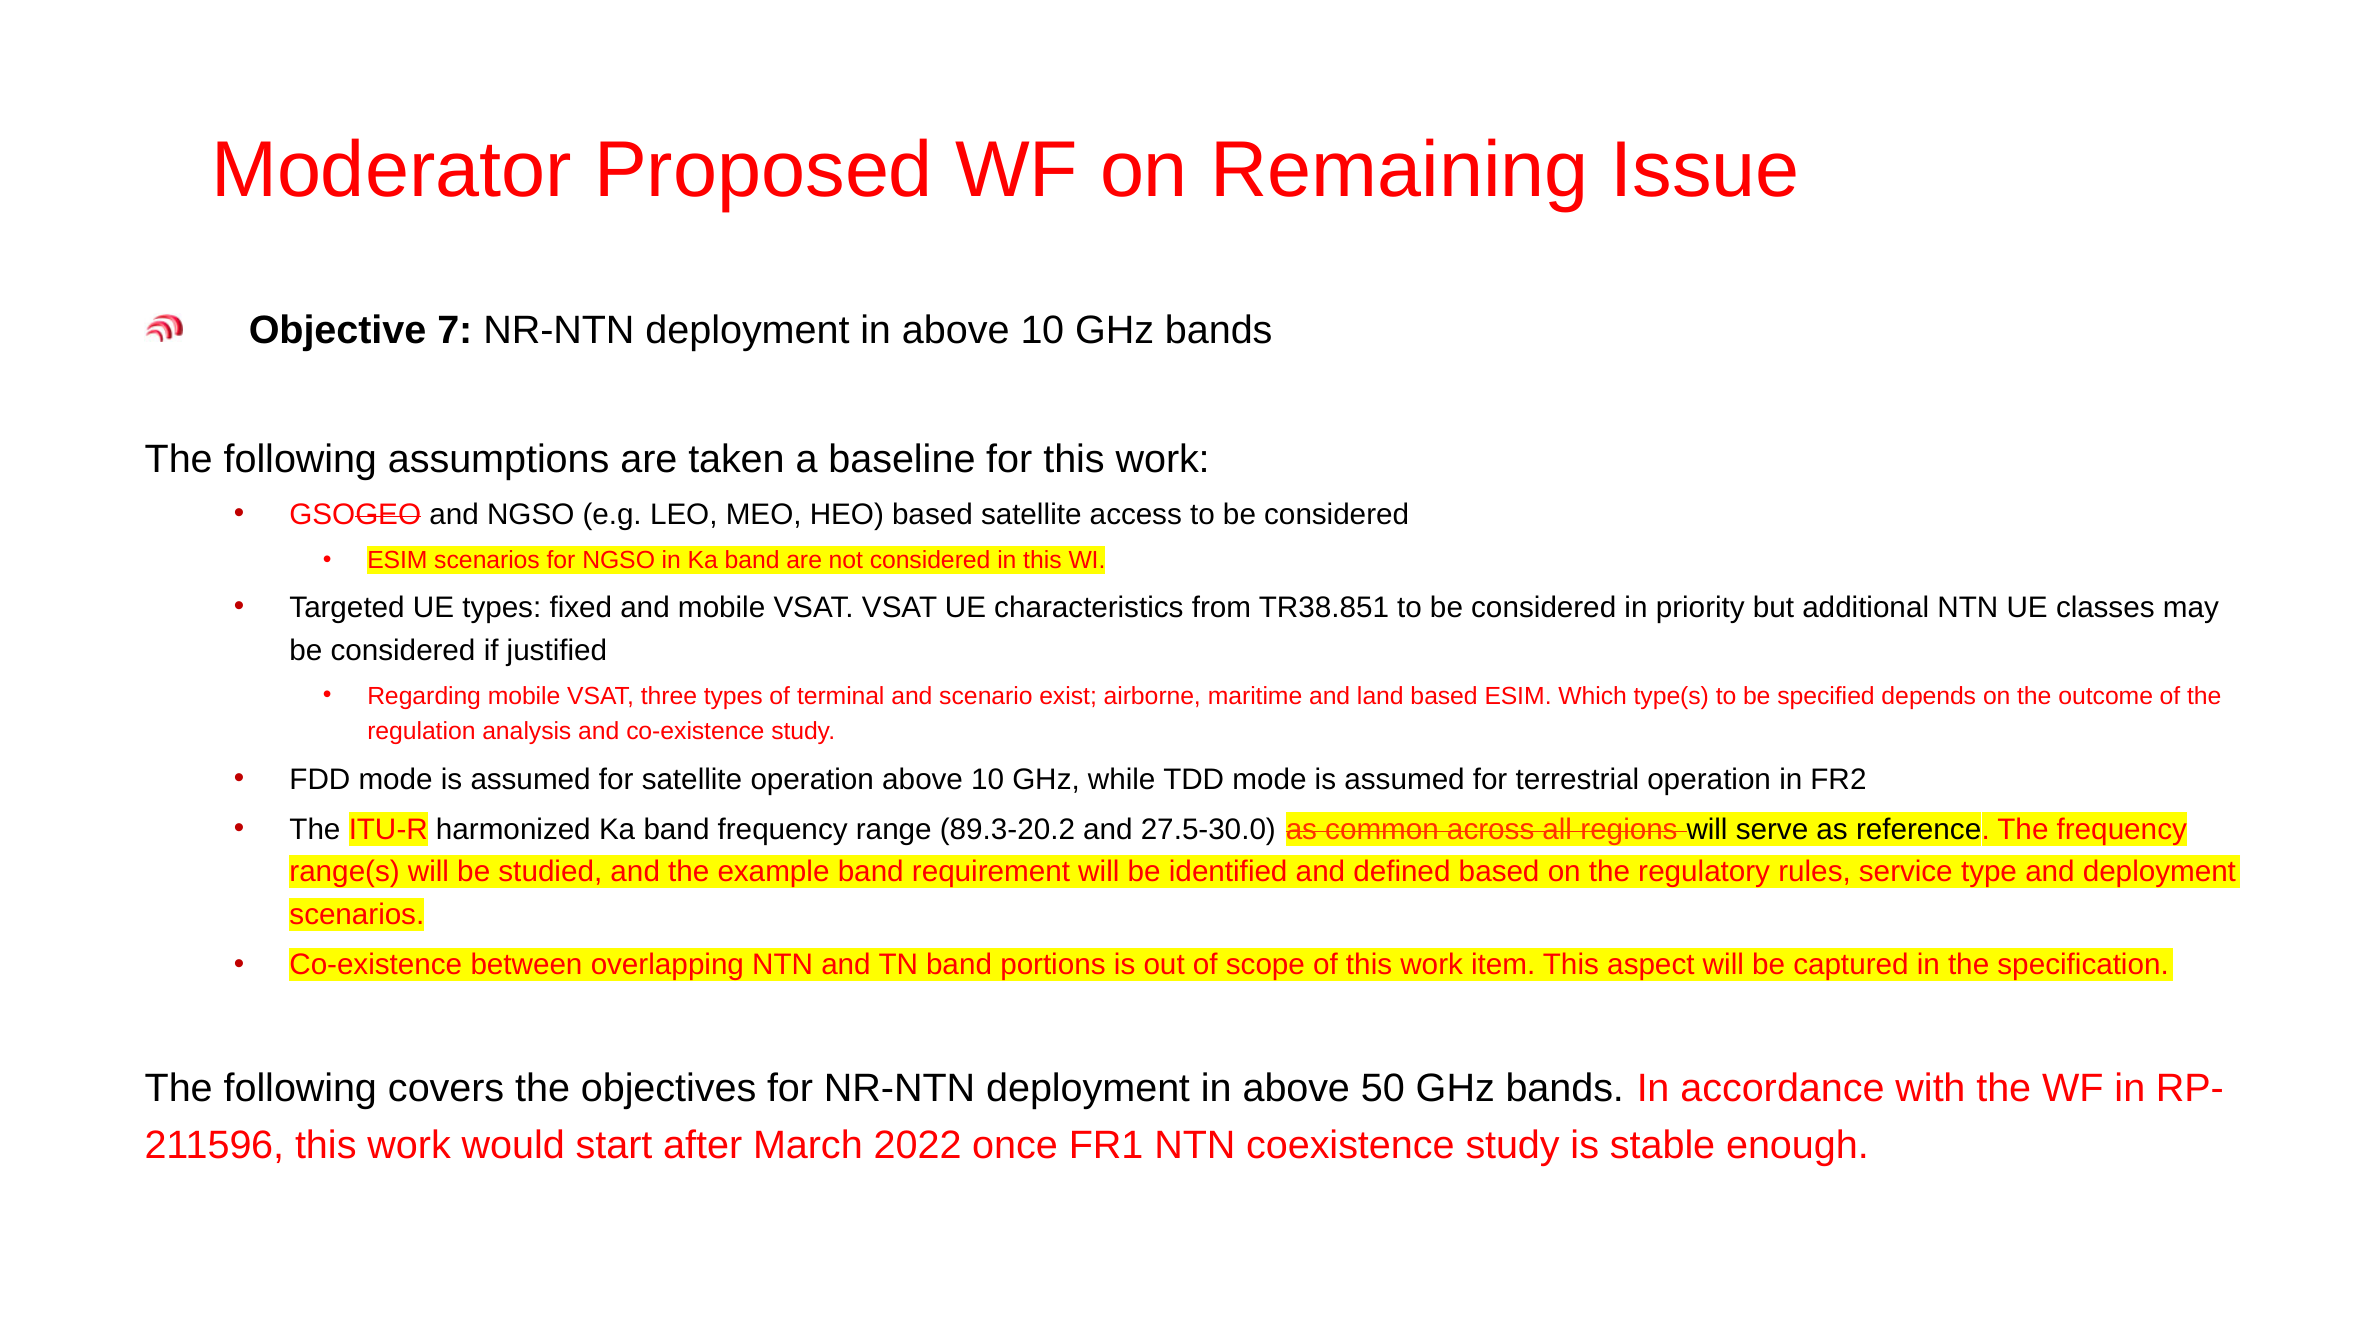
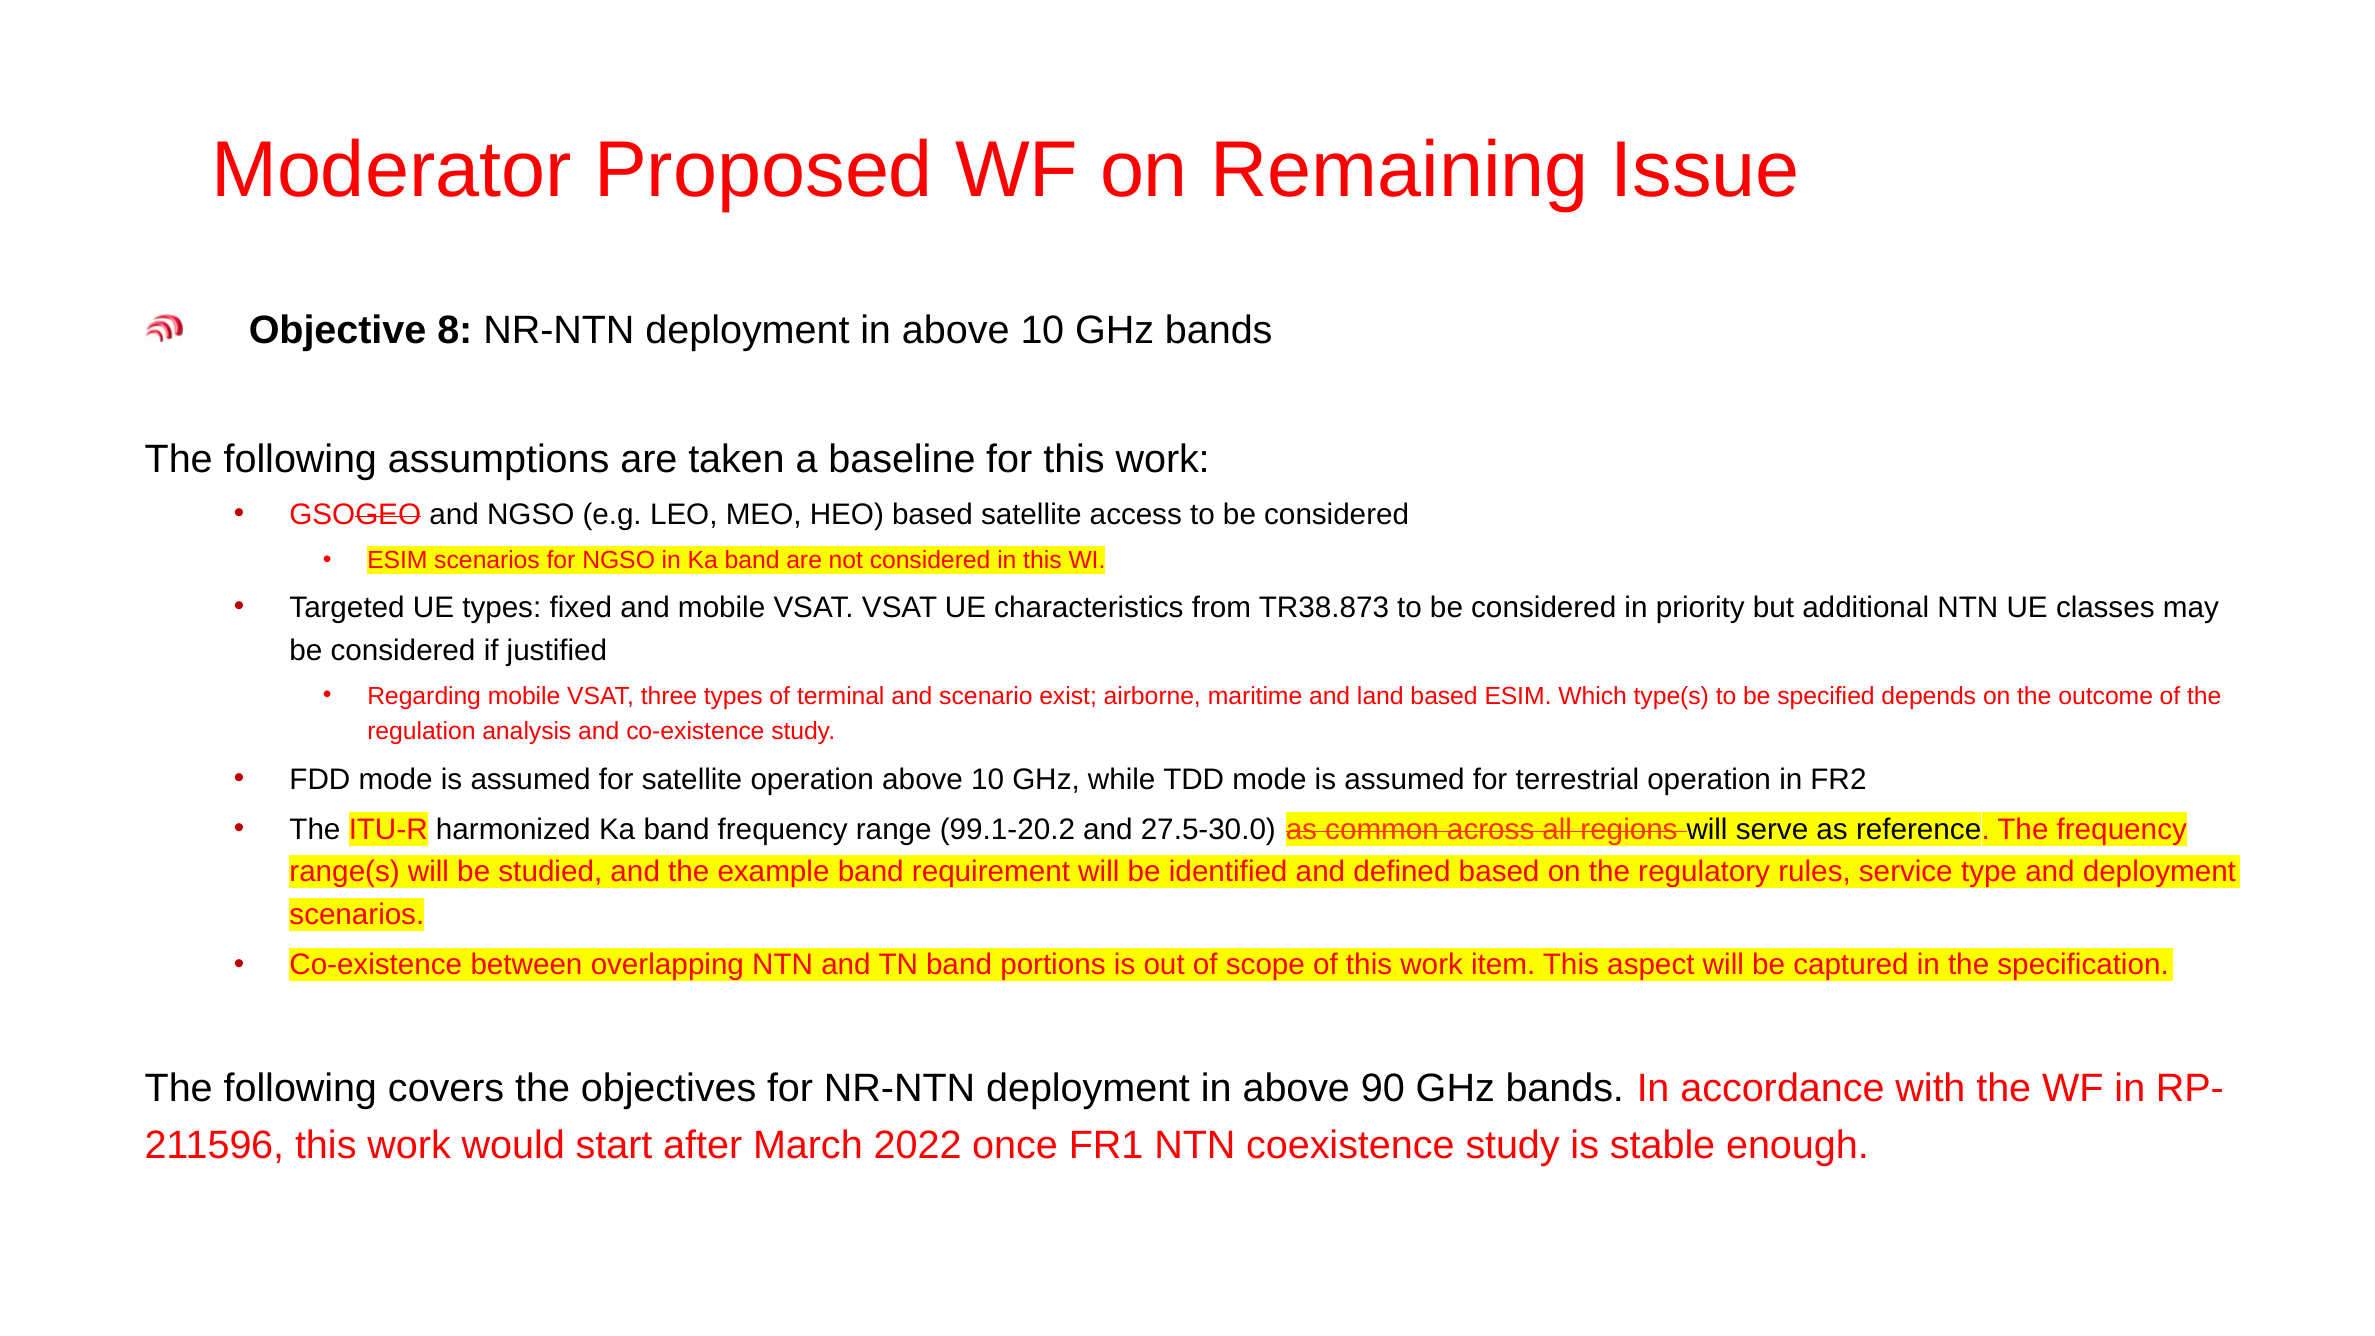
7: 7 -> 8 (455, 330)
TR38.851: TR38.851 -> TR38.873 (1324, 608)
89.3-20.2: 89.3-20.2 -> 99.1-20.2 (1007, 829)
50: 50 -> 90 (1383, 1089)
